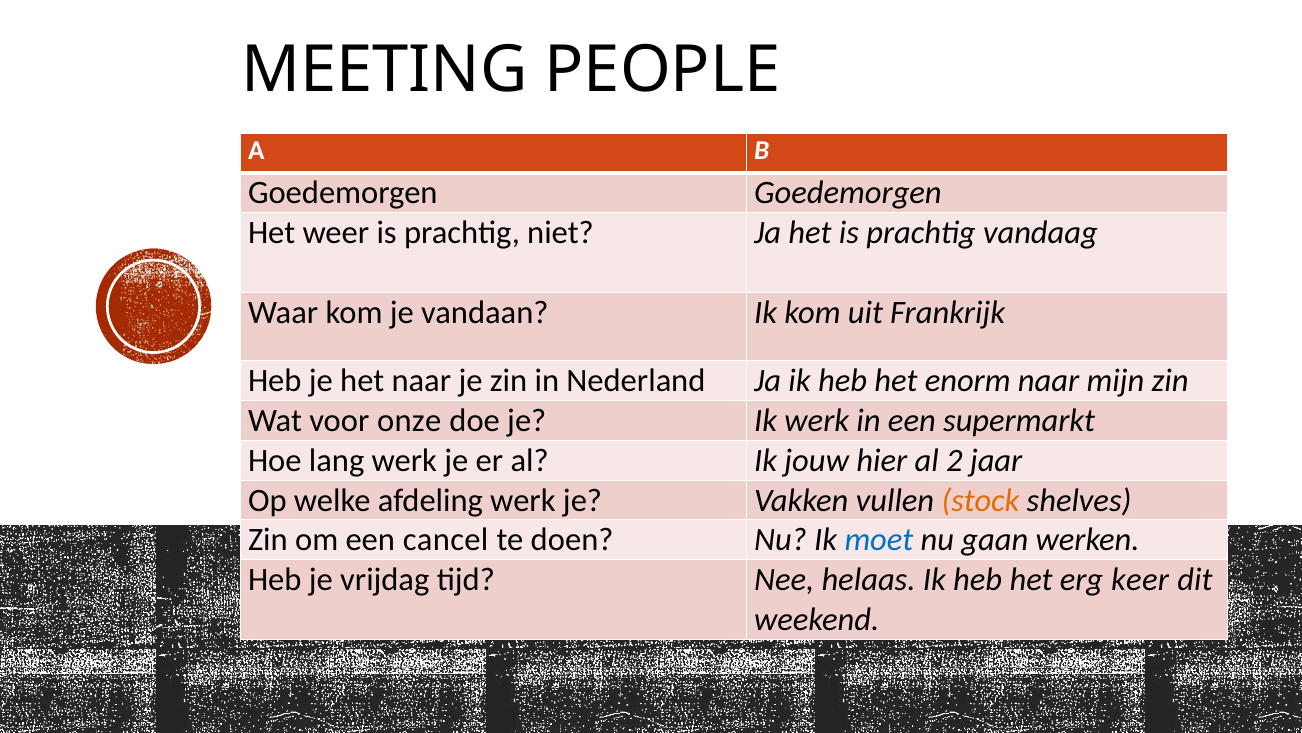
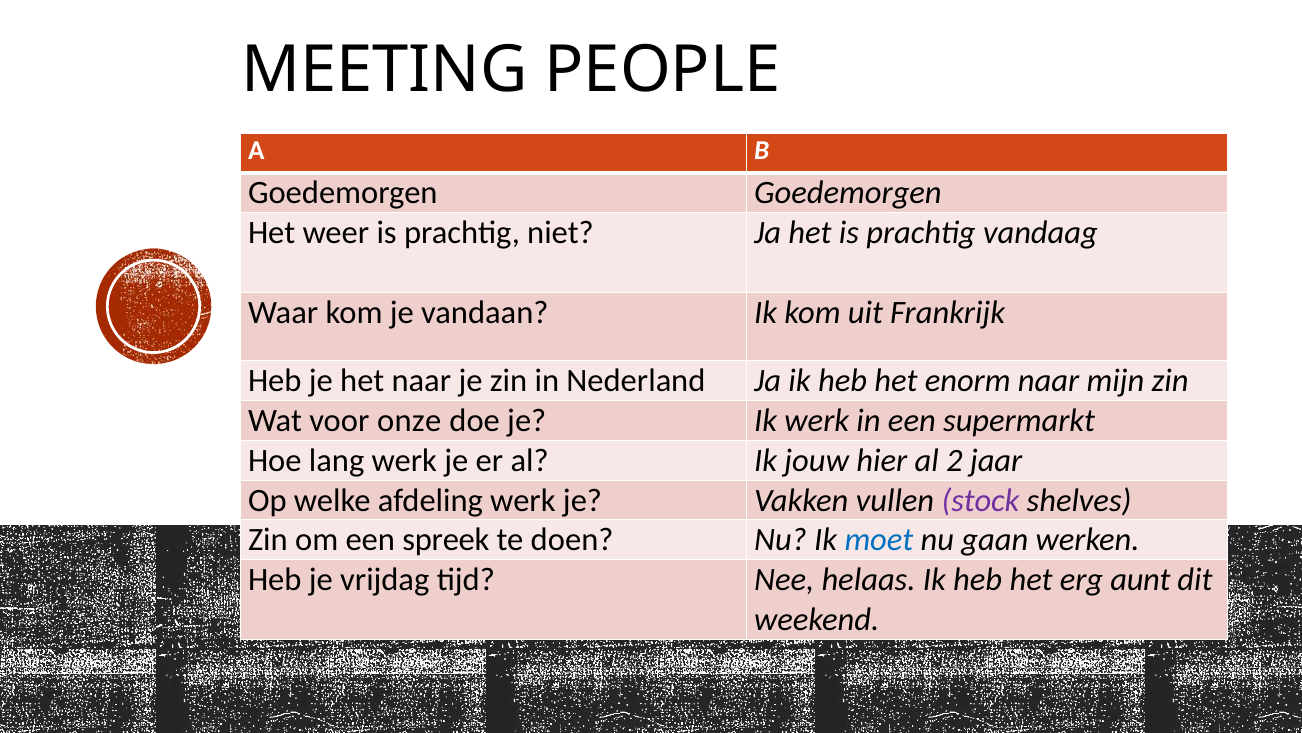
stock colour: orange -> purple (980, 500)
cancel: cancel -> spreek (446, 540)
keer: keer -> aunt (1140, 579)
